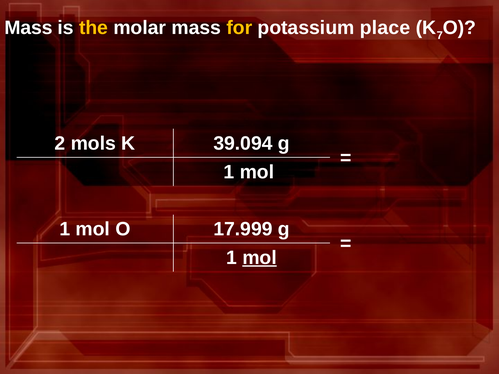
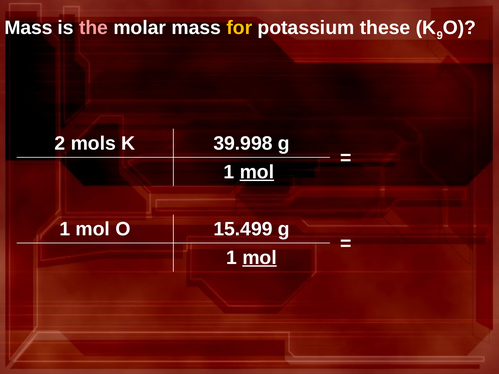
the colour: yellow -> pink (94, 28)
place: place -> these (385, 28)
7: 7 -> 9 (440, 35)
39.094: 39.094 -> 39.998 (243, 144)
mol underline: none -> present (257, 172)
17.999: 17.999 -> 15.499 (243, 229)
